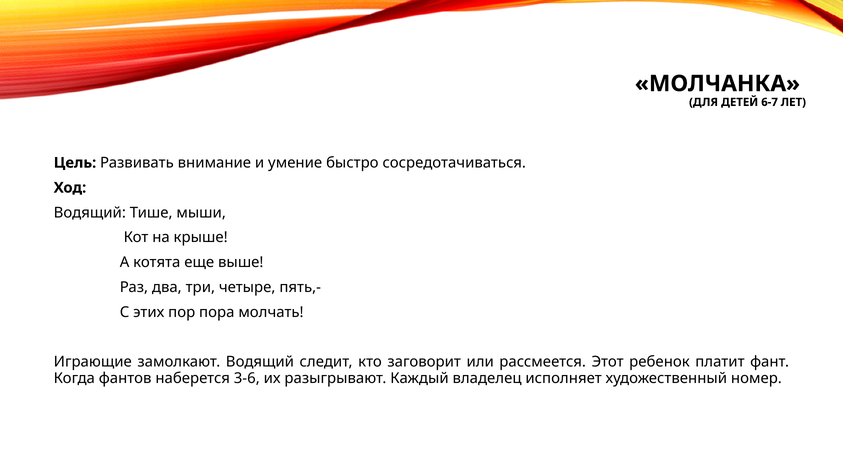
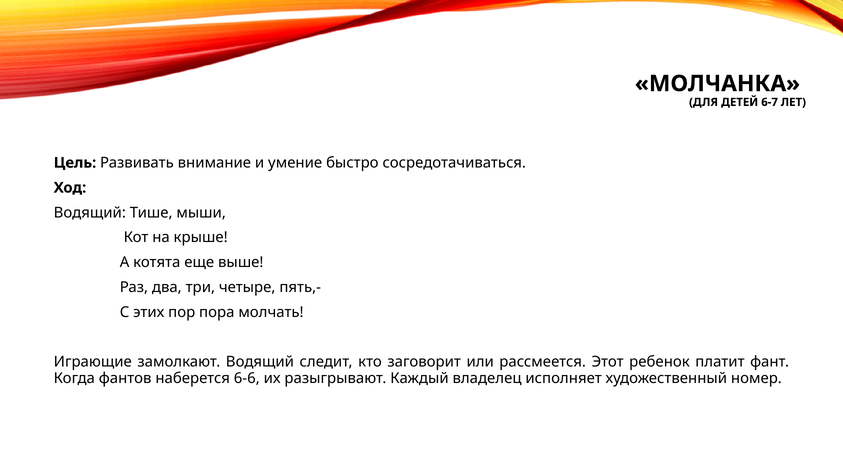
3-6: 3-6 -> 6-6 (247, 378)
